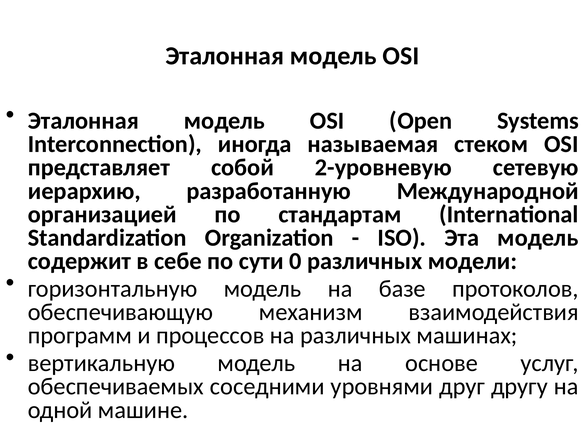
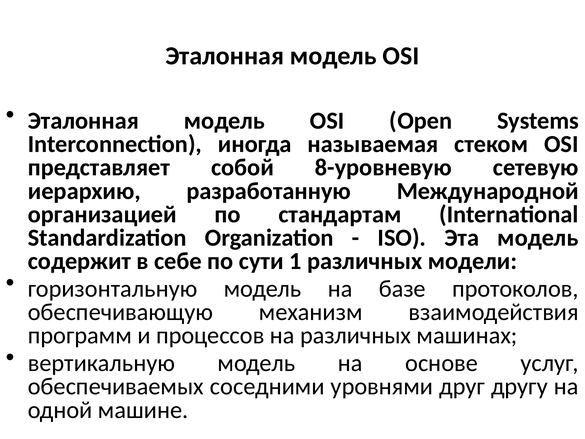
2-уровневую: 2-уровневую -> 8-уровневую (383, 167)
0: 0 -> 1 (295, 261)
